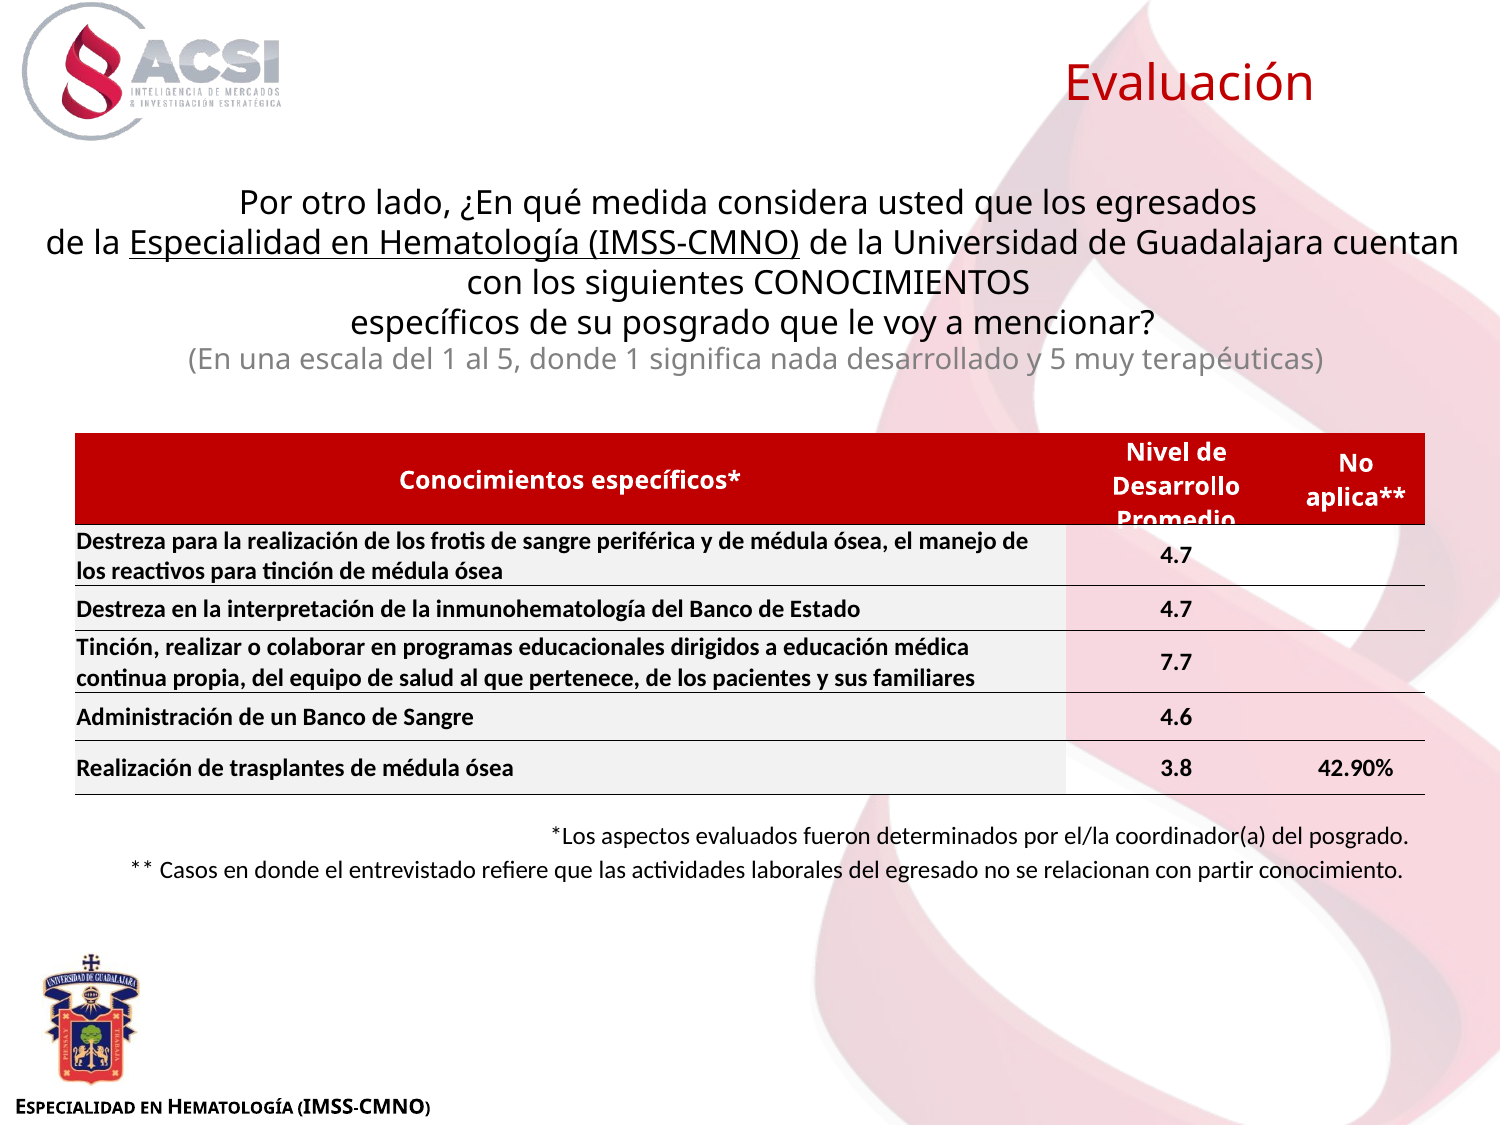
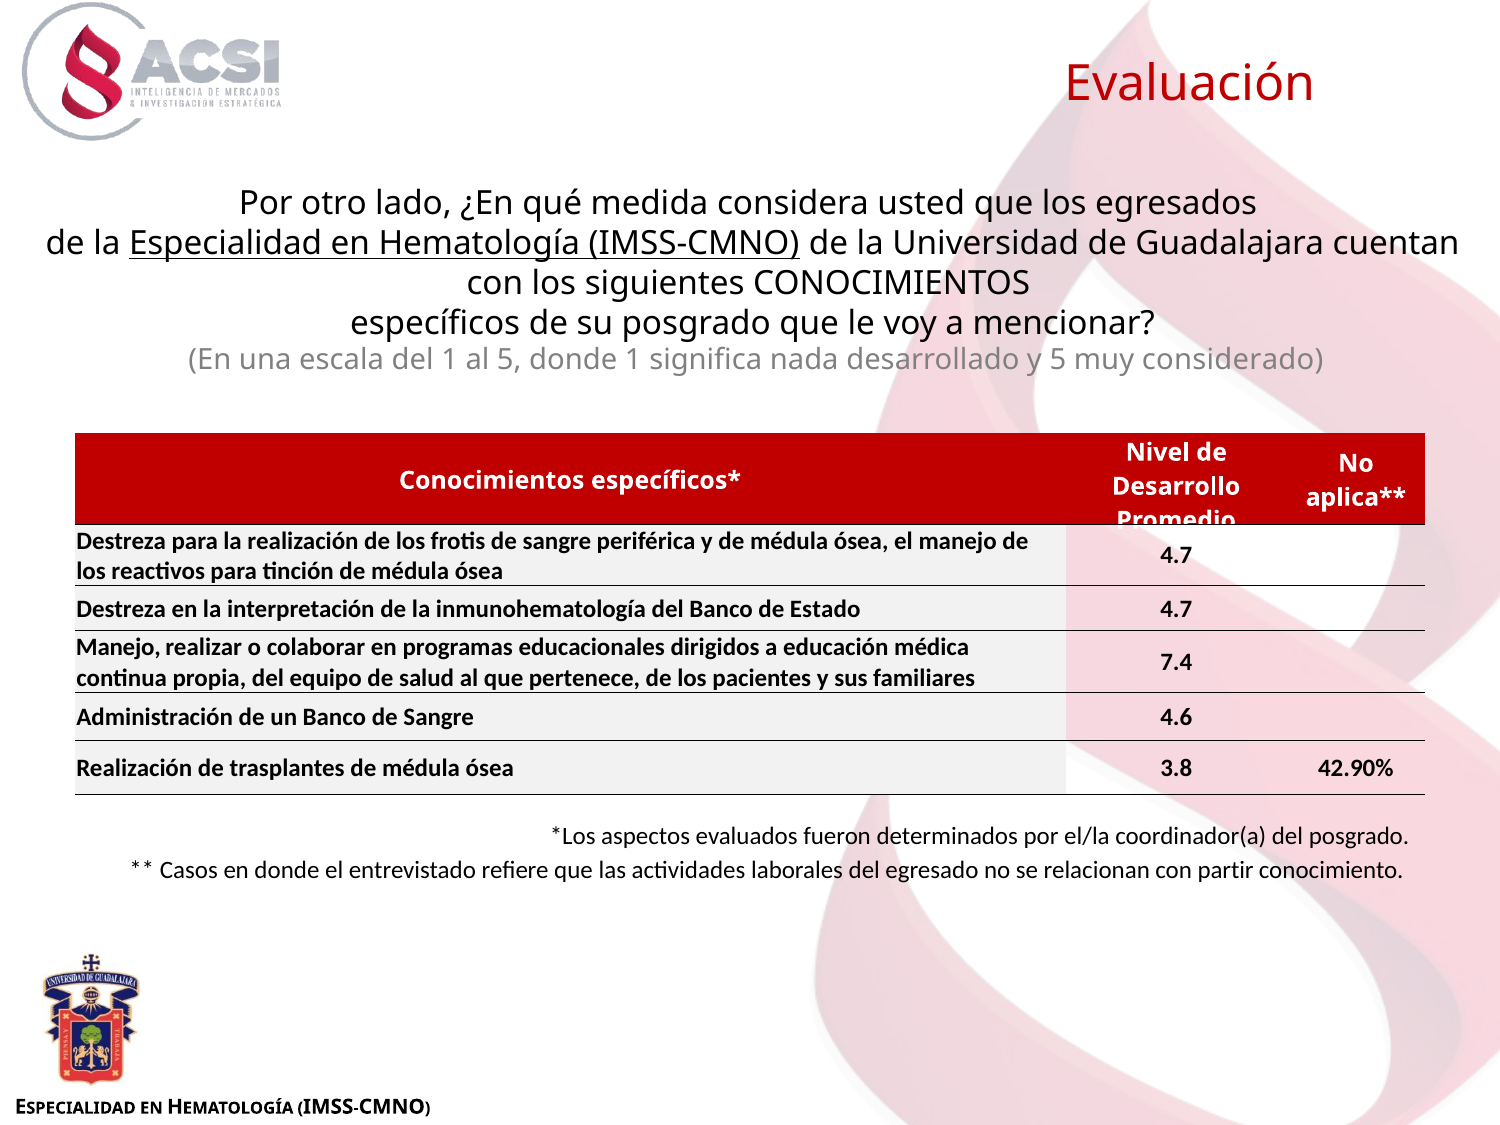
terapéuticas: terapéuticas -> considerado (1233, 360)
Tinción: Tinción -> Manejo (118, 648)
7.7: 7.7 -> 7.4 (1176, 663)
